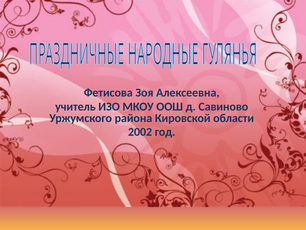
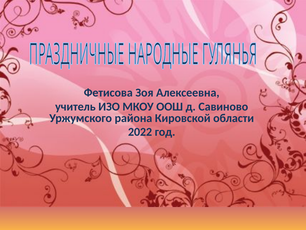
2002: 2002 -> 2022 (140, 132)
